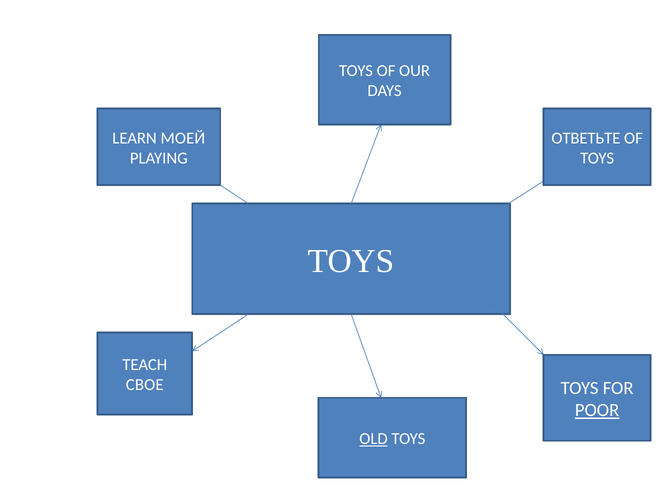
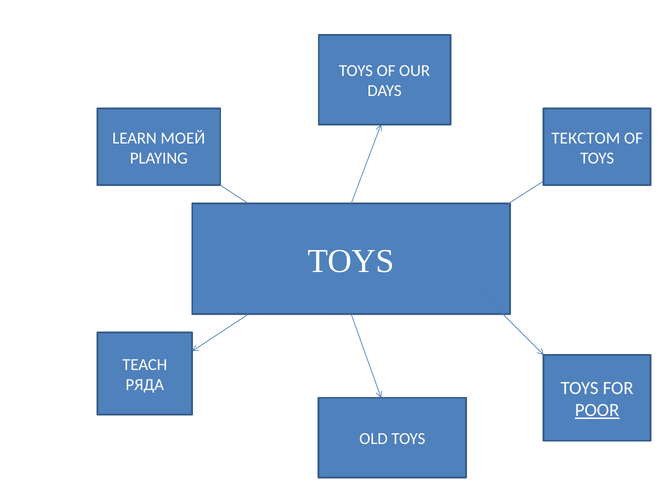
ОТВЕТЬТЕ: ОТВЕТЬТЕ -> ТЕКСТОМ (586, 138)
СВОЕ: СВОЕ -> РЯДА (145, 385)
OLD underline: present -> none (374, 439)
